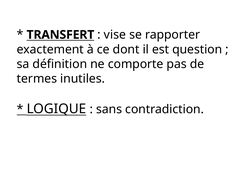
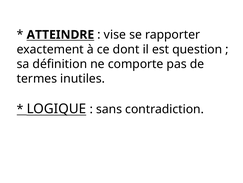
TRANSFERT: TRANSFERT -> ATTEINDRE (60, 35)
